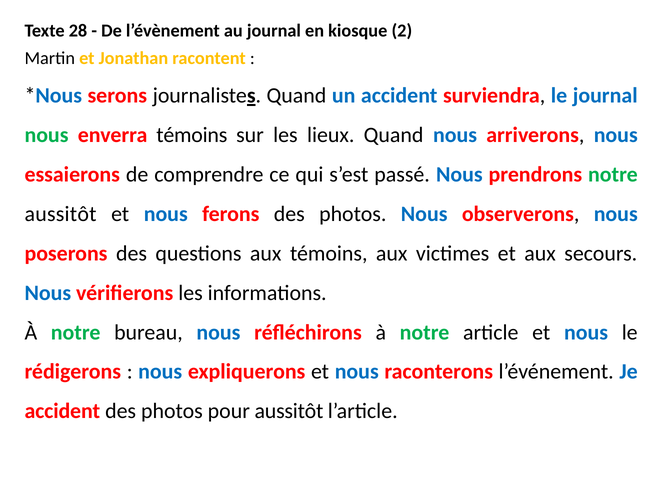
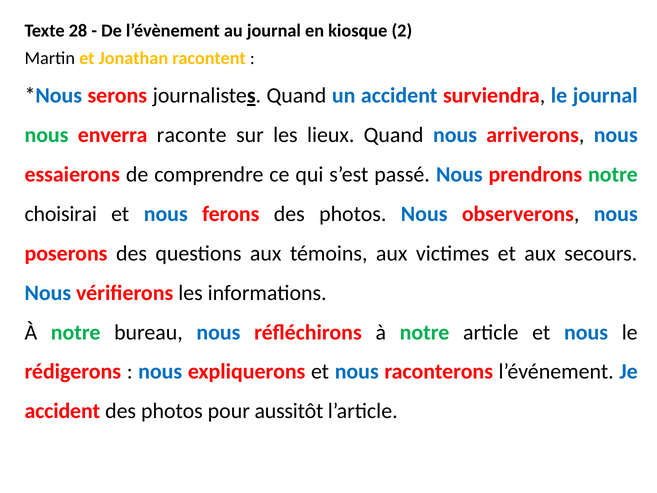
enverra témoins: témoins -> raconte (192, 135)
aussitôt: aussitôt -> choisirai (61, 214)
